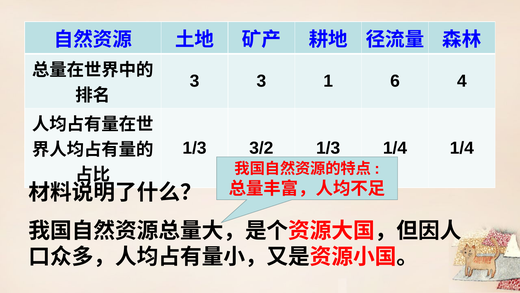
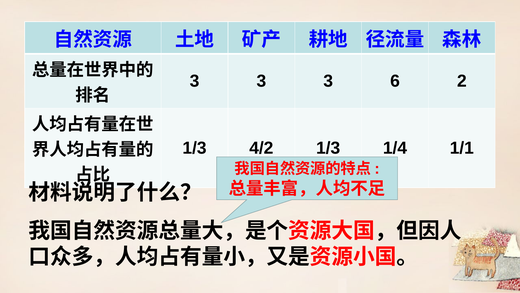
3 3 1: 1 -> 3 (328, 81)
4: 4 -> 2 (462, 81)
3/2: 3/2 -> 4/2 (261, 148)
1/4 1/4: 1/4 -> 1/1 (462, 148)
